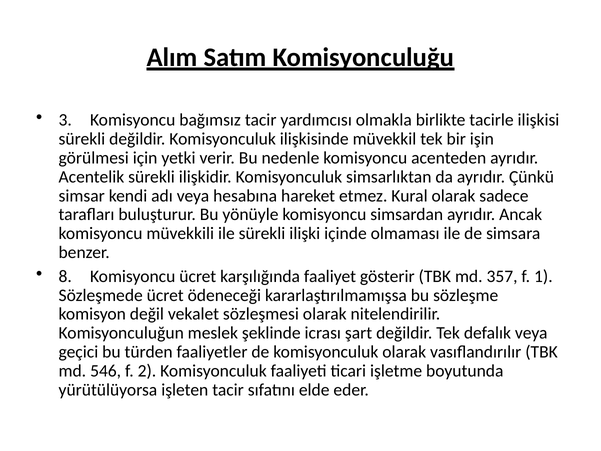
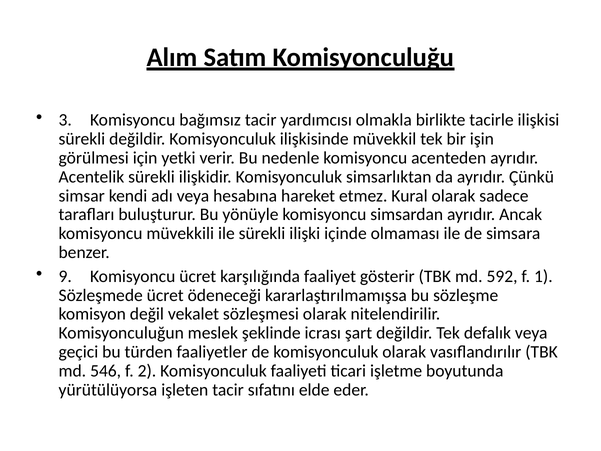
8: 8 -> 9 (65, 276)
357: 357 -> 592 (502, 276)
